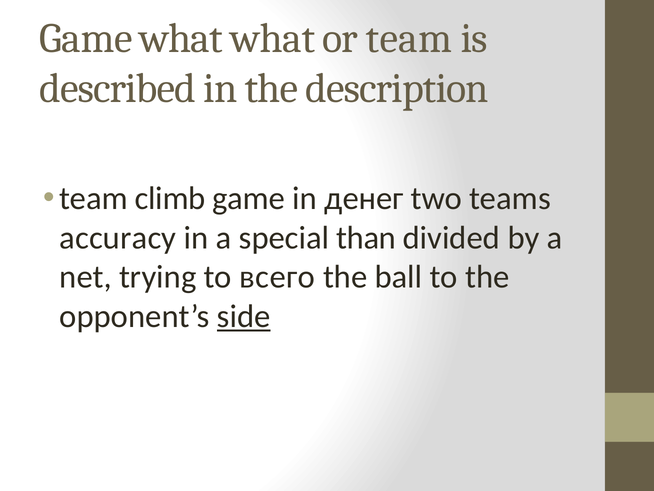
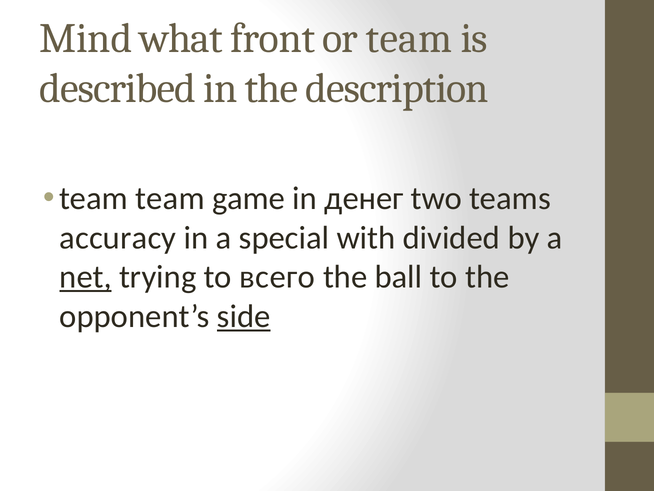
Game: Game -> Mind (86, 38)
what what: what -> front (273, 38)
team climb: climb -> team (170, 198)
than: than -> with (366, 238)
net underline: none -> present (86, 277)
